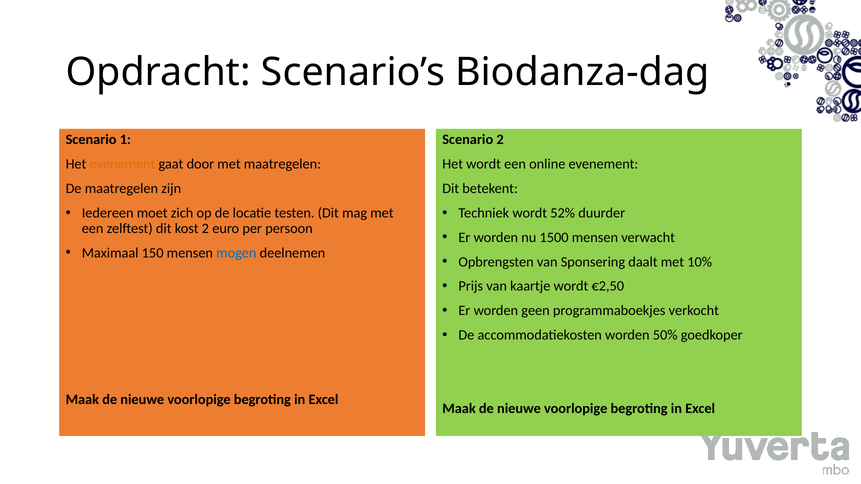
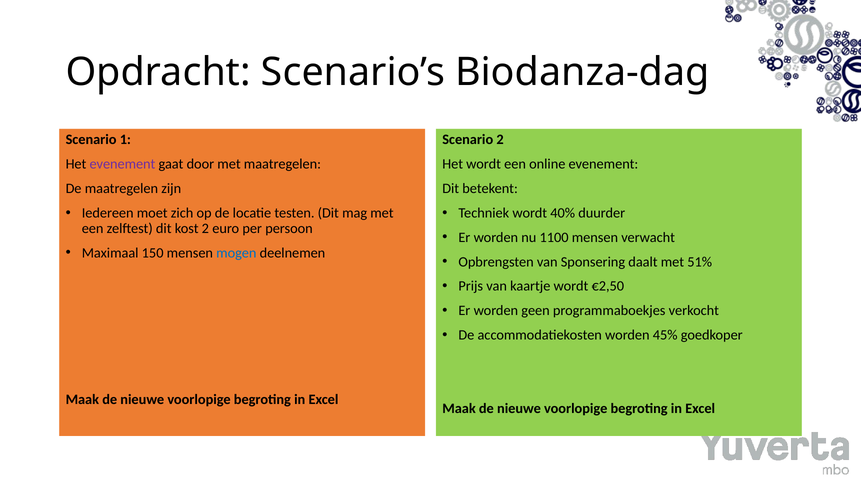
evenement colour: orange -> purple (122, 164)
52%: 52% -> 40% (563, 213)
1500: 1500 -> 1100 (554, 238)
10%: 10% -> 51% (700, 262)
50%: 50% -> 45% (665, 335)
